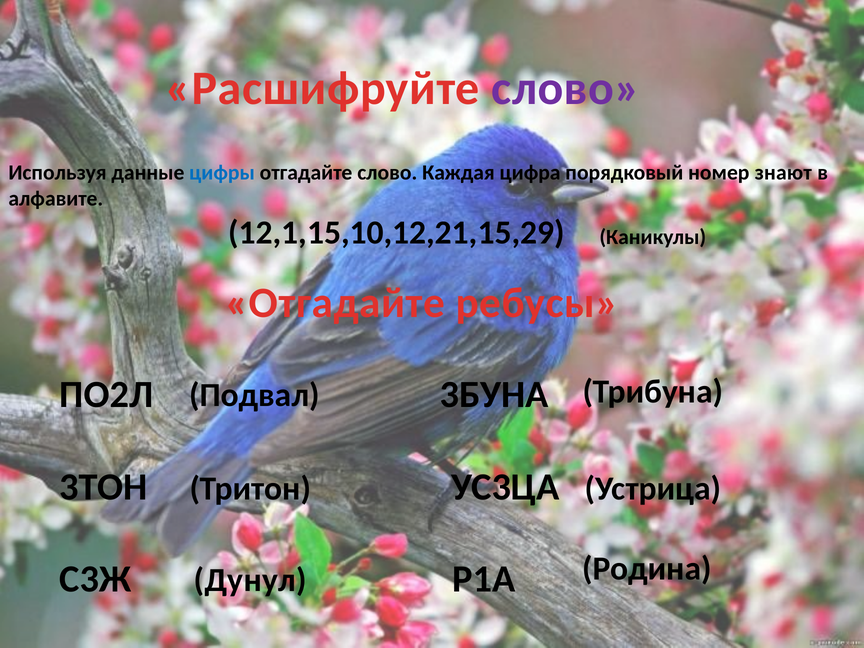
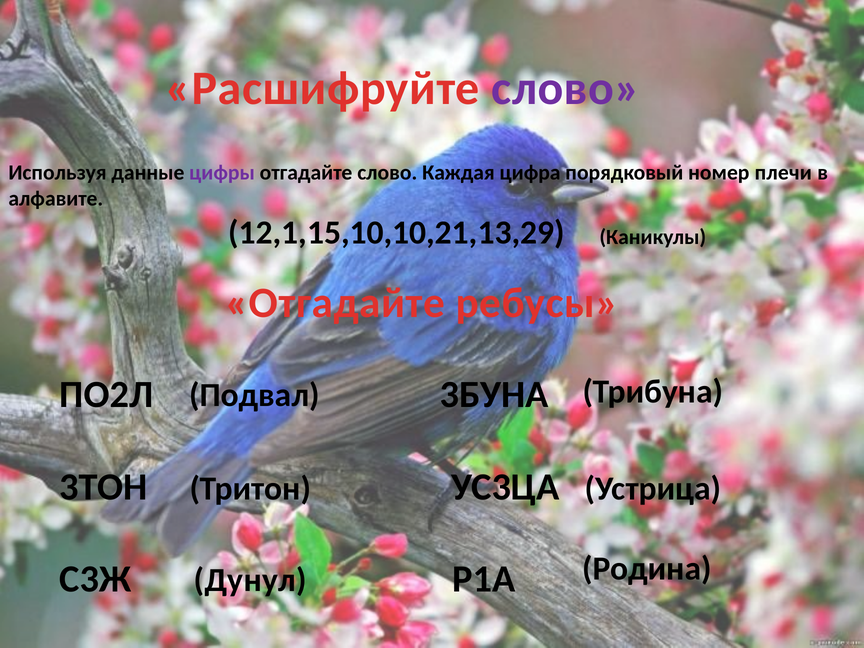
цифры colour: blue -> purple (222, 173)
знают: знают -> плечи (783, 173)
12,1,15,10,12,21,15,29: 12,1,15,10,12,21,15,29 -> 12,1,15,10,10,21,13,29 (397, 232)
